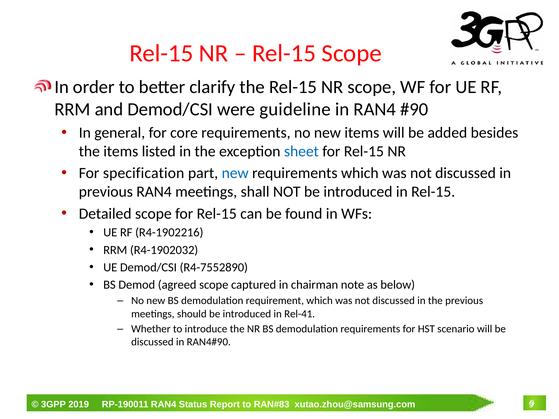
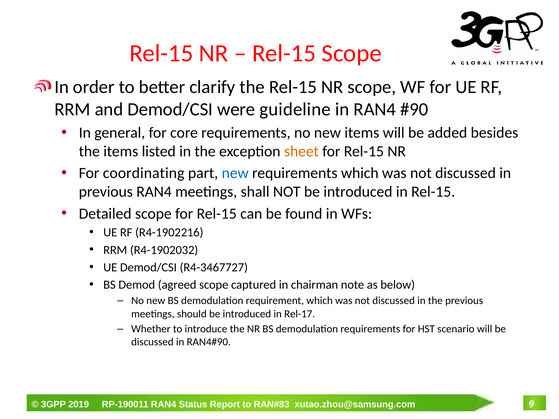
sheet colour: blue -> orange (301, 152)
specification: specification -> coordinating (144, 173)
R4-7552890: R4-7552890 -> R4-3467727 (214, 267)
Rel-41: Rel-41 -> Rel-17 (300, 314)
